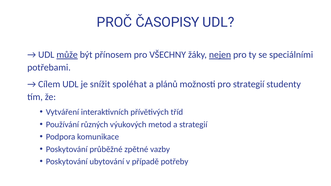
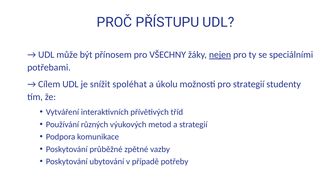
ČASOPISY: ČASOPISY -> PŘÍSTUPU (167, 22)
může underline: present -> none (67, 55)
plánů: plánů -> úkolu (167, 84)
